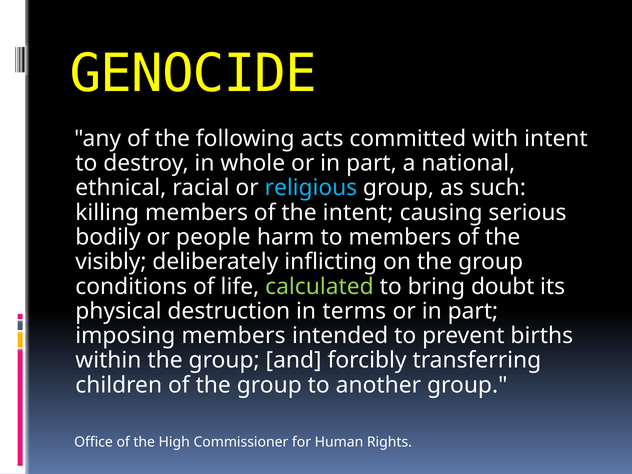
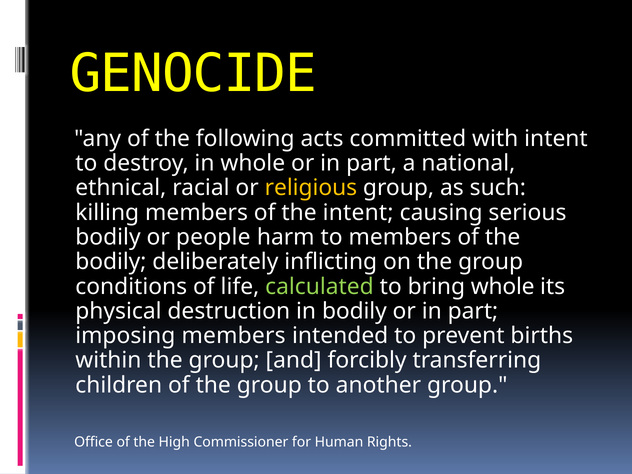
religious colour: light blue -> yellow (311, 188)
visibly: visibly -> bodily (111, 262)
bring doubt: doubt -> whole (503, 286)
in terms: terms -> bodily (354, 311)
